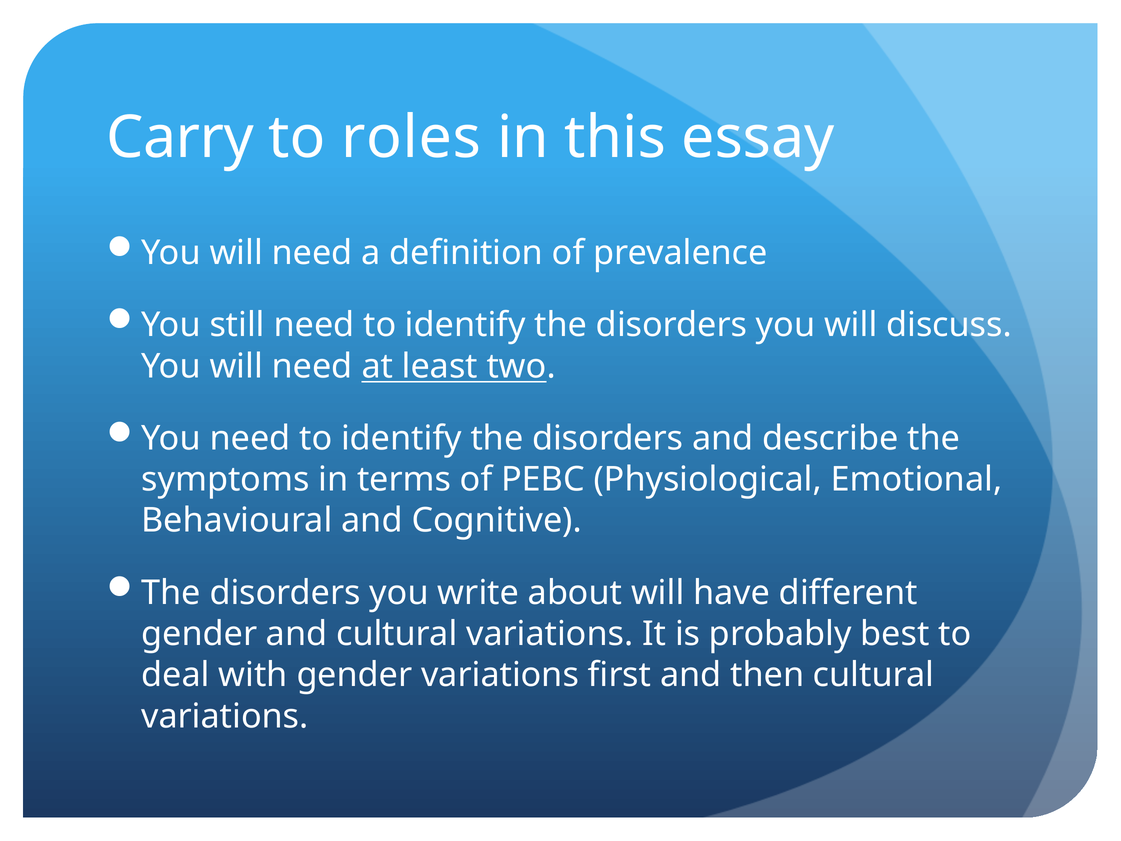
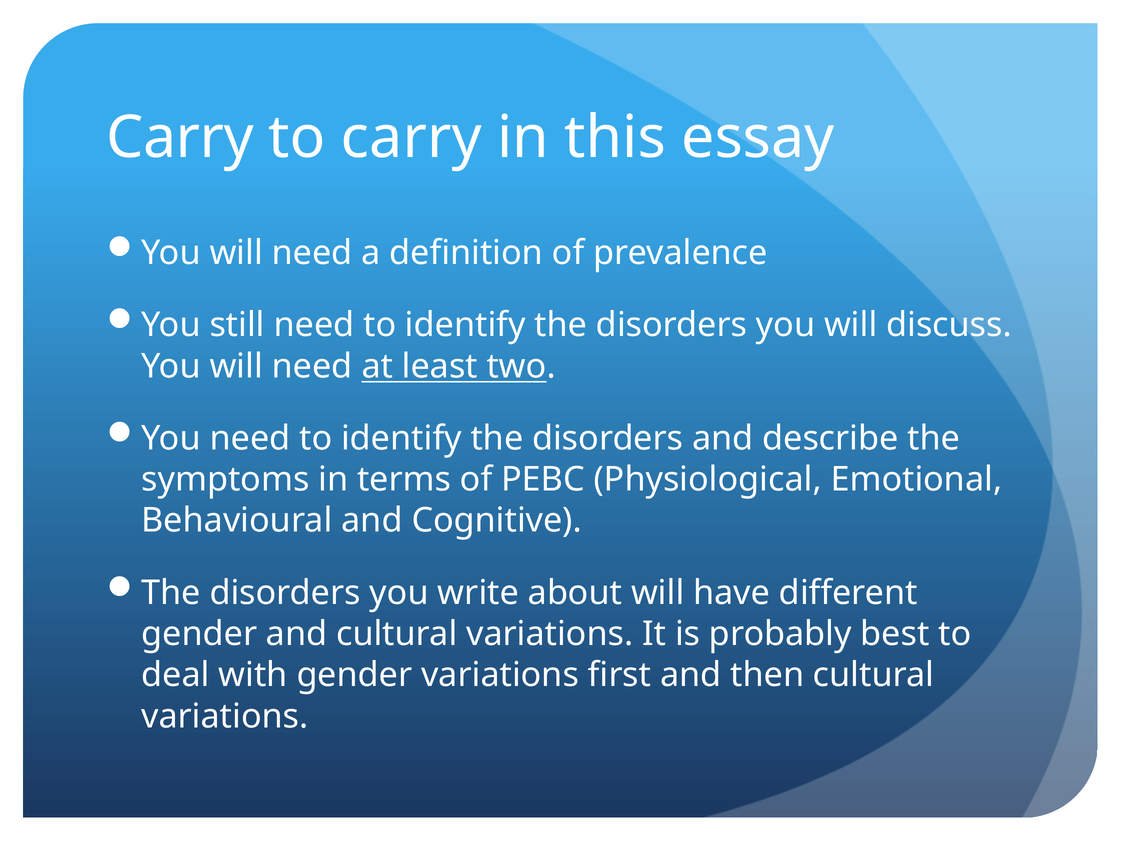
to roles: roles -> carry (411, 138)
